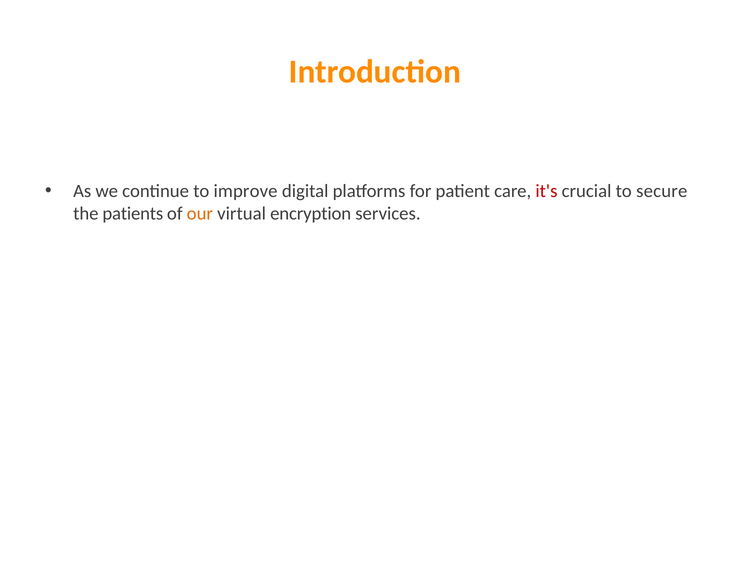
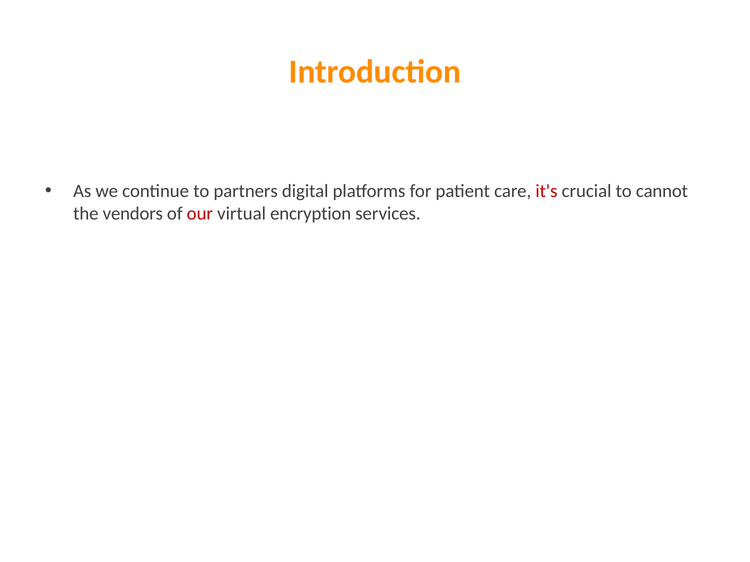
improve: improve -> partners (246, 191)
secure: secure -> cannot (662, 191)
patients: patients -> vendors (133, 214)
our colour: orange -> red (200, 214)
